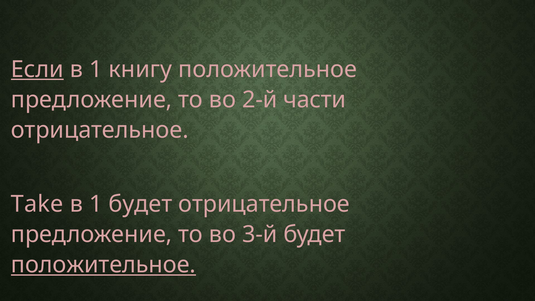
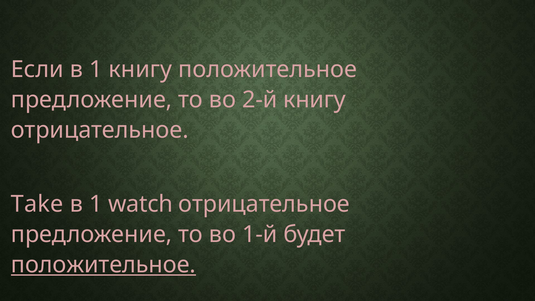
Если underline: present -> none (37, 69)
2-й части: части -> книгу (315, 100)
1 будет: будет -> watch (140, 204)
3-й: 3-й -> 1-й (260, 234)
